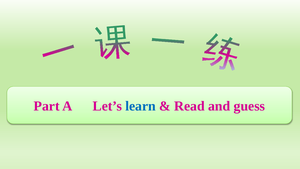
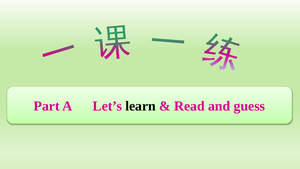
learn colour: blue -> black (141, 106)
